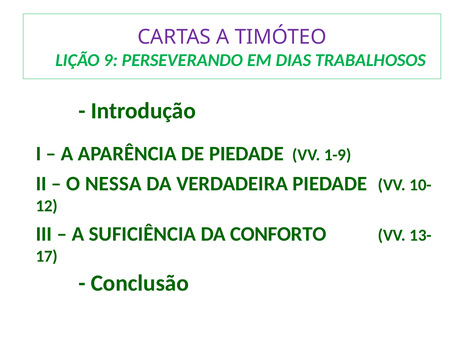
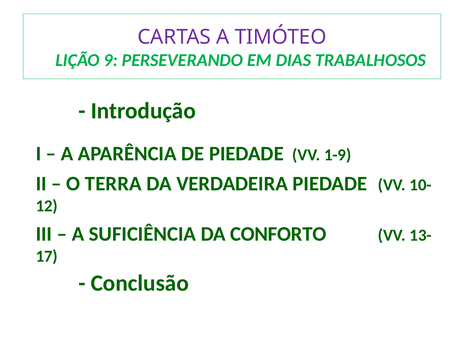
NESSA: NESSA -> TERRA (113, 184)
